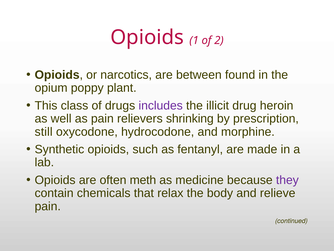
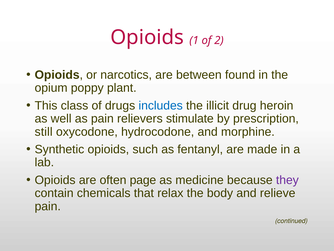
includes colour: purple -> blue (161, 105)
shrinking: shrinking -> stimulate (190, 118)
meth: meth -> page (143, 180)
